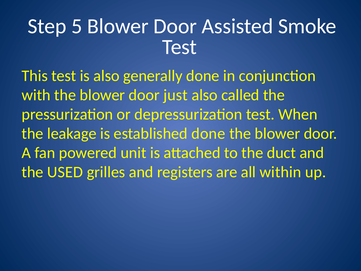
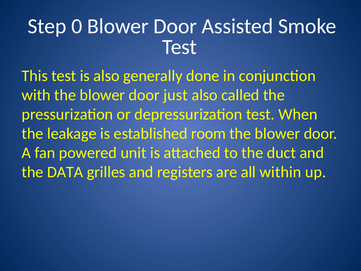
5: 5 -> 0 (77, 26)
established done: done -> room (209, 134)
USED: USED -> DATA (65, 172)
